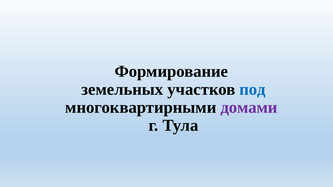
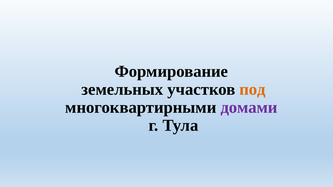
под colour: blue -> orange (252, 90)
